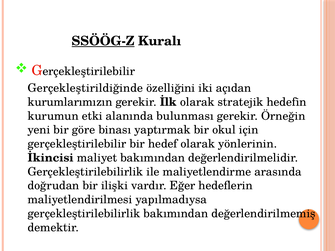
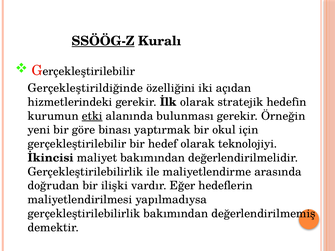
kurumlarımızın: kurumlarımızın -> hizmetlerindeki (70, 102)
etki underline: none -> present (92, 116)
yönlerinin: yönlerinin -> teknolojiyi (248, 144)
